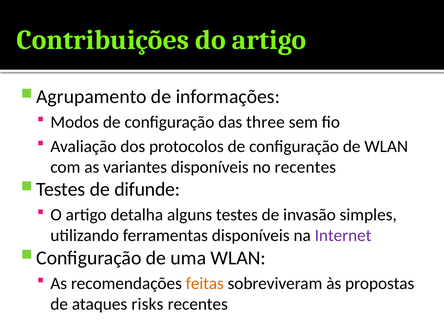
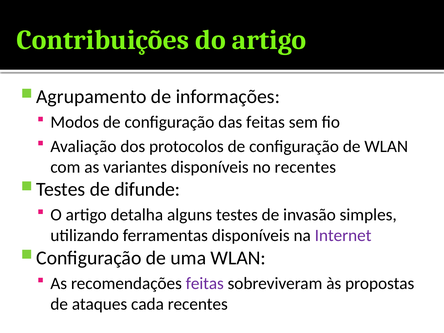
das three: three -> feitas (266, 122)
feitas colour: orange -> purple (205, 283)
risks: risks -> cada (147, 304)
